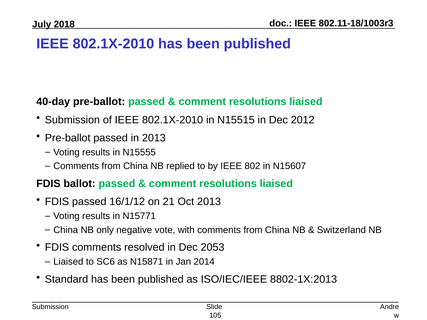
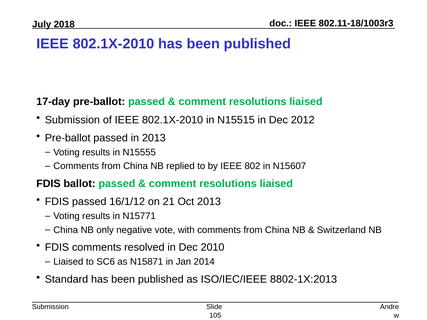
40-day: 40-day -> 17-day (53, 102)
2053: 2053 -> 2010 (213, 248)
